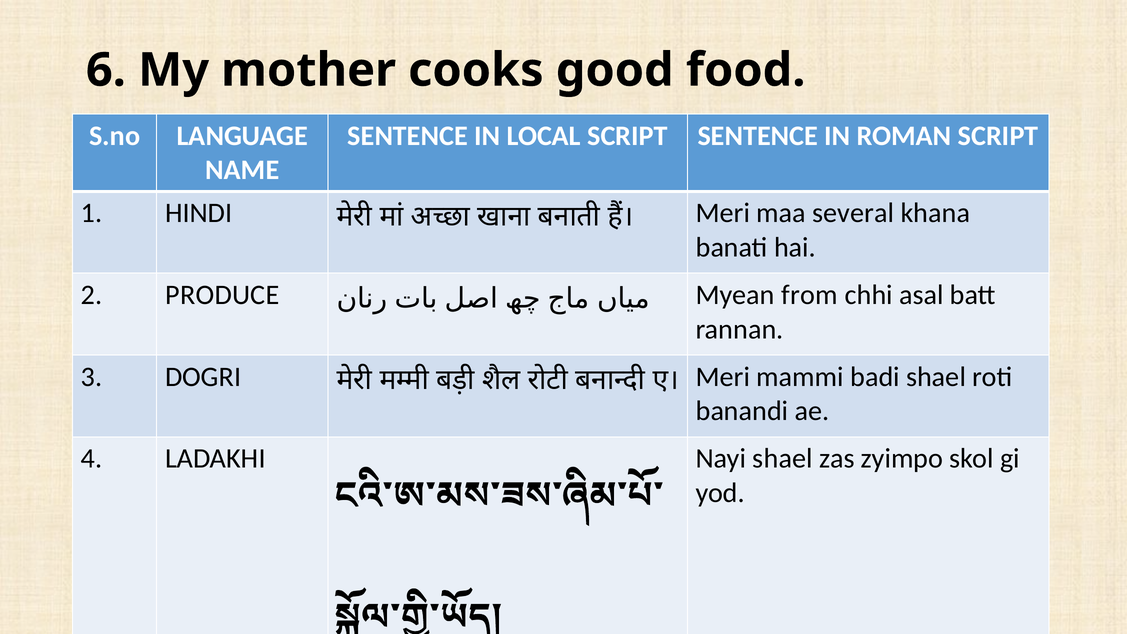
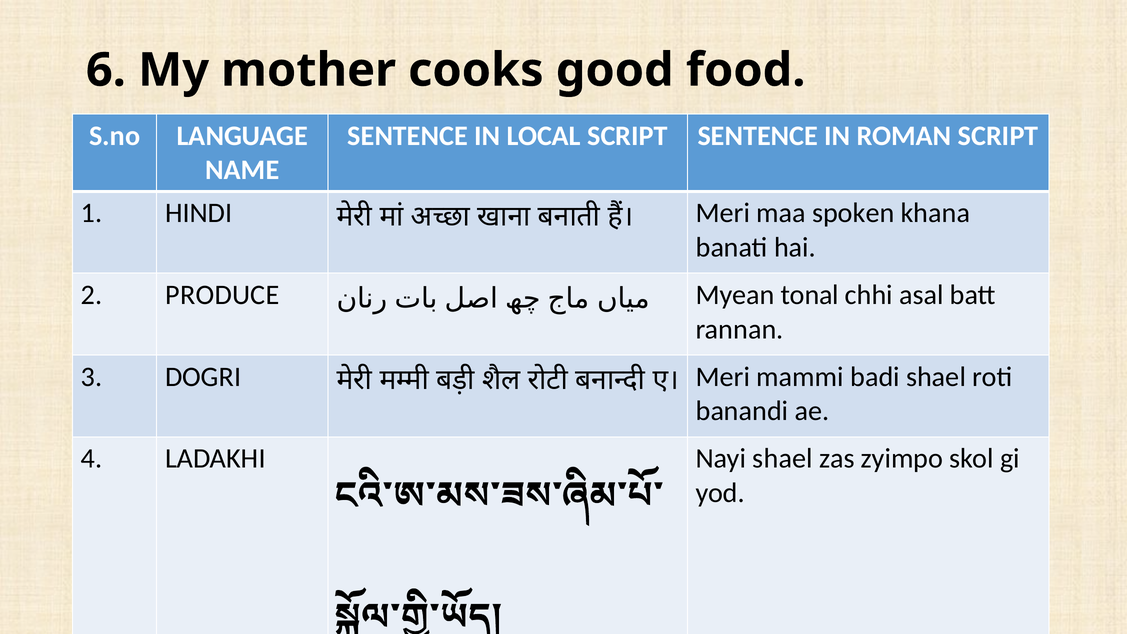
several: several -> spoken (853, 213)
from: from -> tonal (810, 295)
